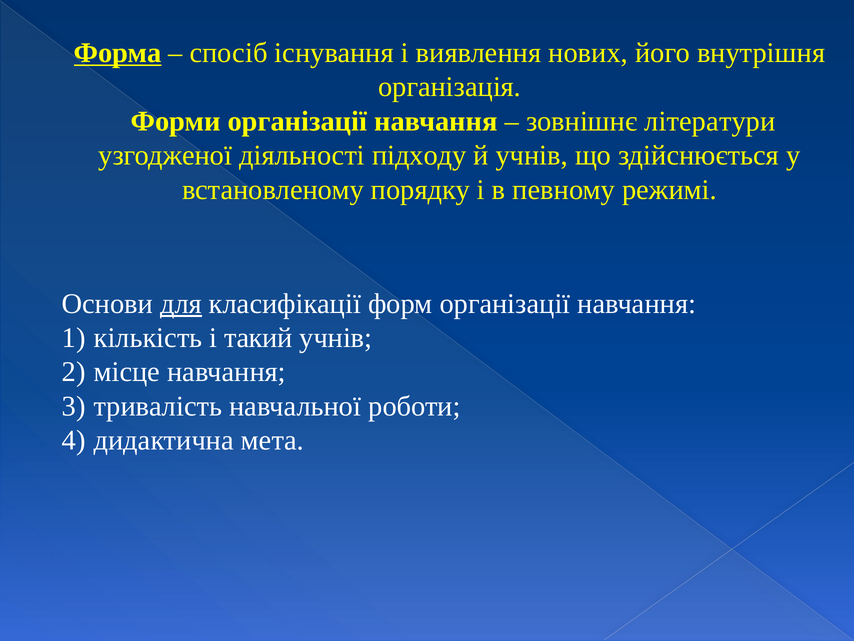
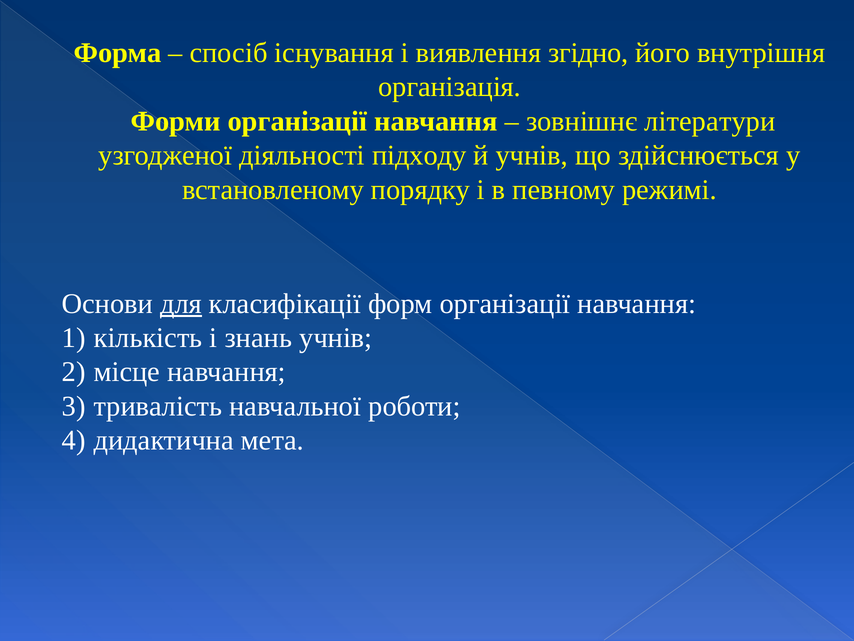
Форма underline: present -> none (118, 53)
нових: нових -> згідно (588, 53)
такий: такий -> знань (258, 338)
